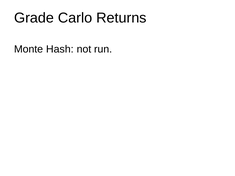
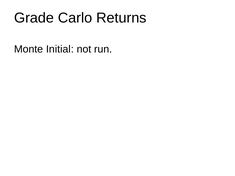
Hash: Hash -> Initial (60, 49)
